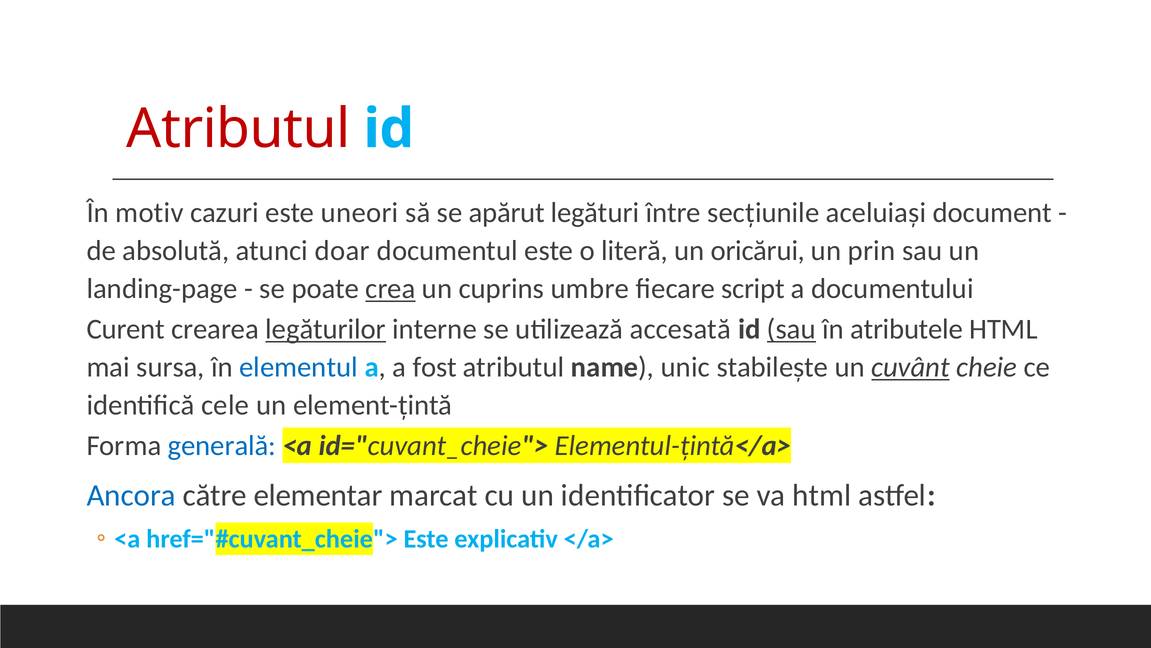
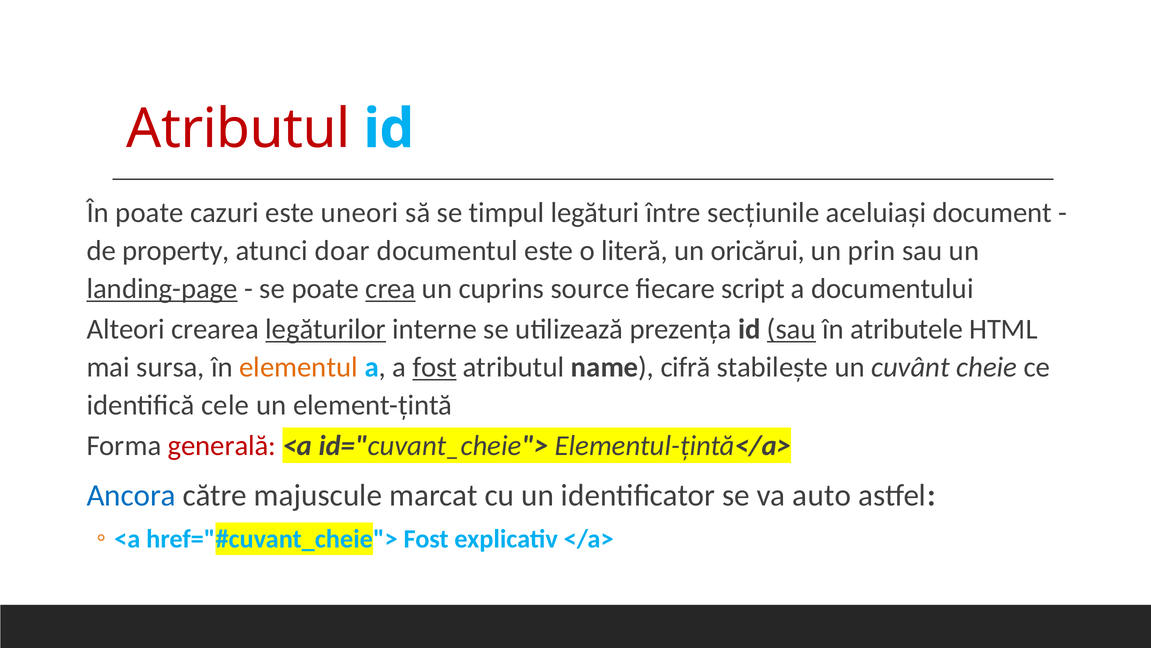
În motiv: motiv -> poate (150, 213)
apărut: apărut -> timpul (507, 213)
absolută: absolută -> property (176, 251)
landing-page underline: none -> present (162, 289)
umbre: umbre -> source (590, 289)
Curent: Curent -> Alteori (126, 329)
accesată: accesată -> prezența (680, 329)
elementul colour: blue -> orange (299, 367)
fost underline: none -> present (435, 367)
unic: unic -> cifră (686, 367)
cuvânt underline: present -> none (911, 367)
generală colour: blue -> red (222, 445)
elementar: elementar -> majuscule (318, 495)
va html: html -> auto (822, 495)
Este: Este -> Fost (426, 539)
